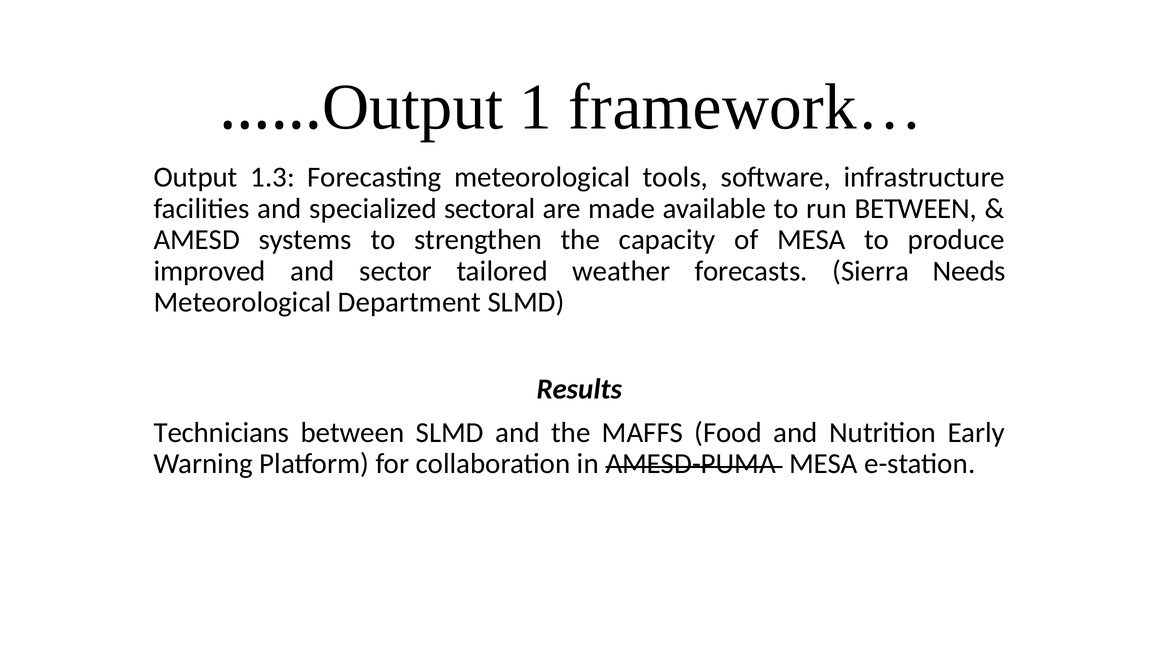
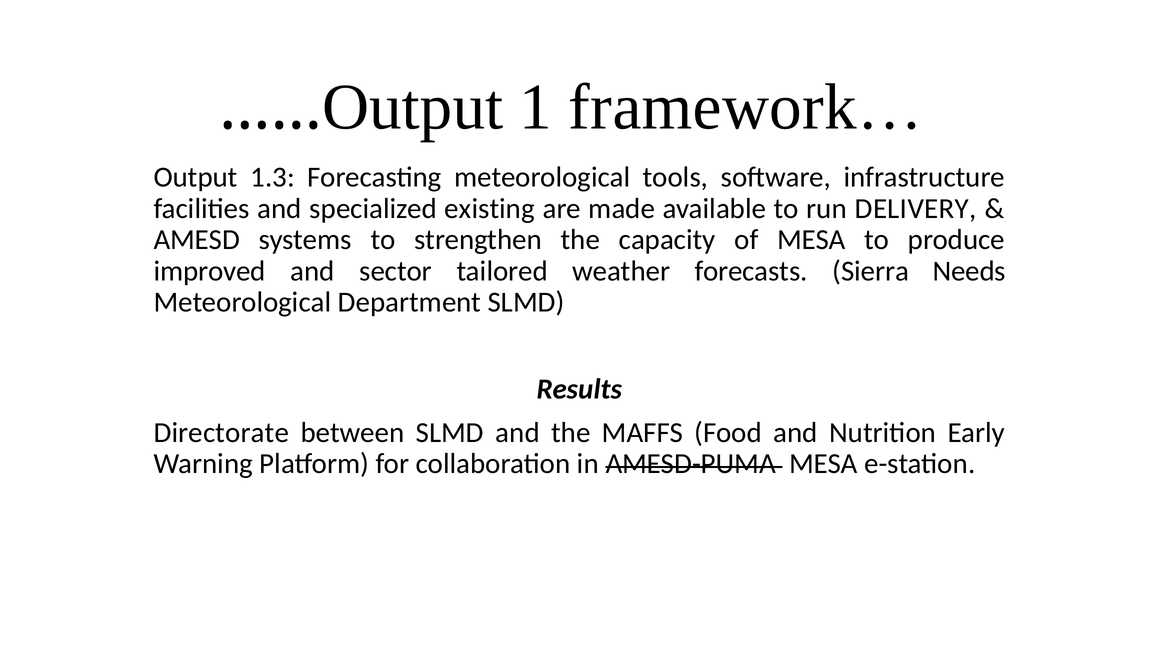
sectoral: sectoral -> existing (490, 208)
run BETWEEN: BETWEEN -> DELIVERY (916, 208)
Technicians: Technicians -> Directorate (221, 432)
